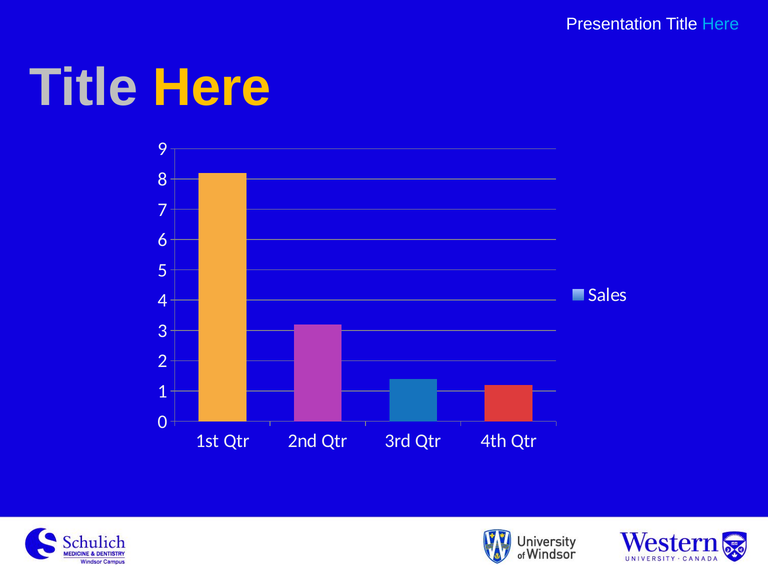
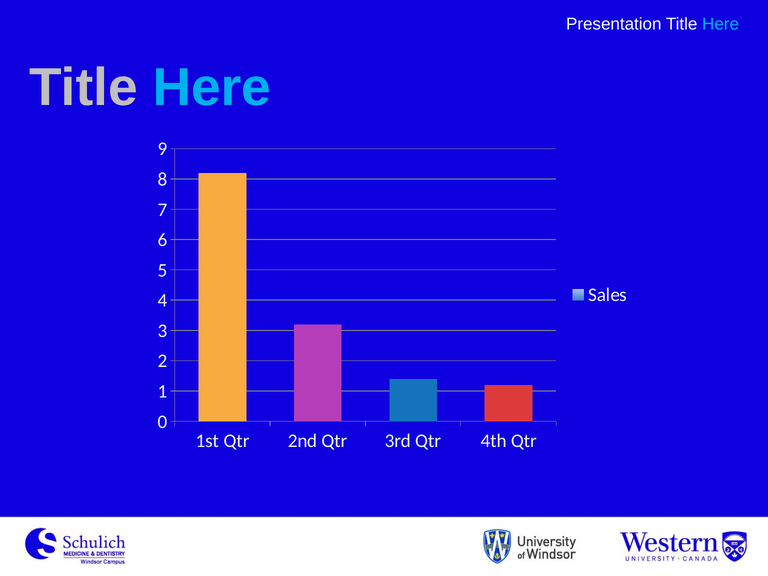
Here colour: yellow -> light blue (212, 88)
